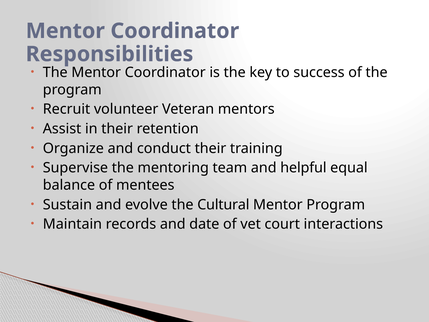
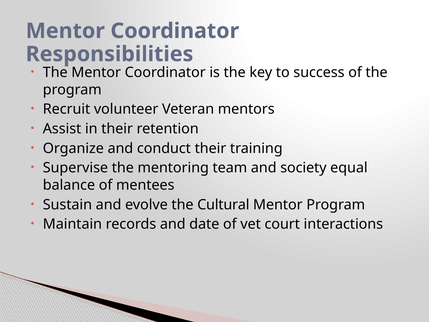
helpful: helpful -> society (303, 168)
